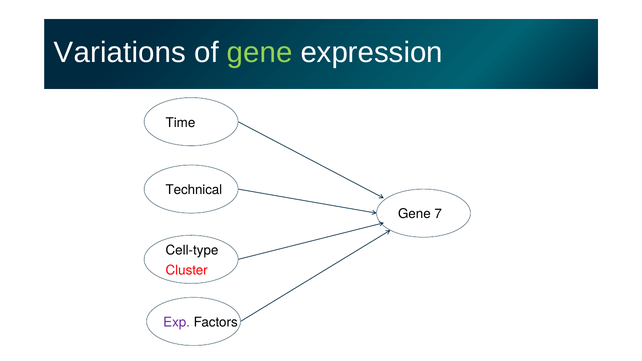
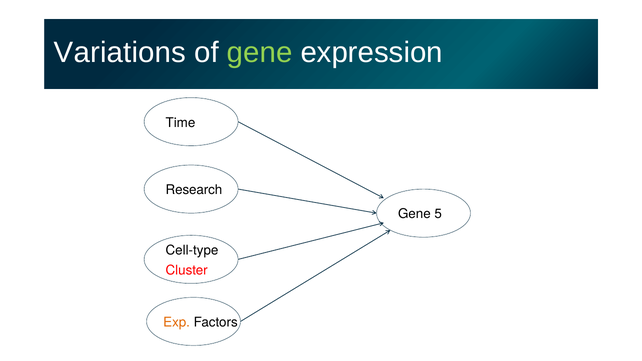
Technical: Technical -> Research (194, 190)
7: 7 -> 5 (438, 214)
Exp colour: purple -> orange (177, 322)
